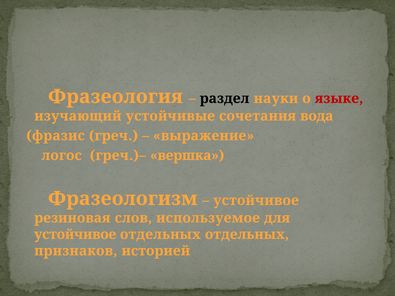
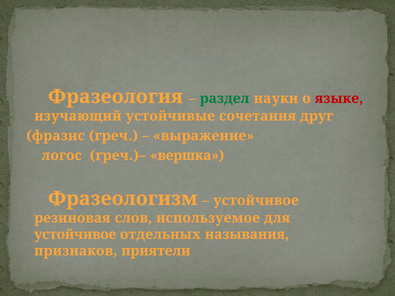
раздел colour: black -> green (225, 99)
вода: вода -> друг (317, 116)
отдельных отдельных: отдельных -> называния (247, 235)
историей: историей -> приятели (156, 251)
